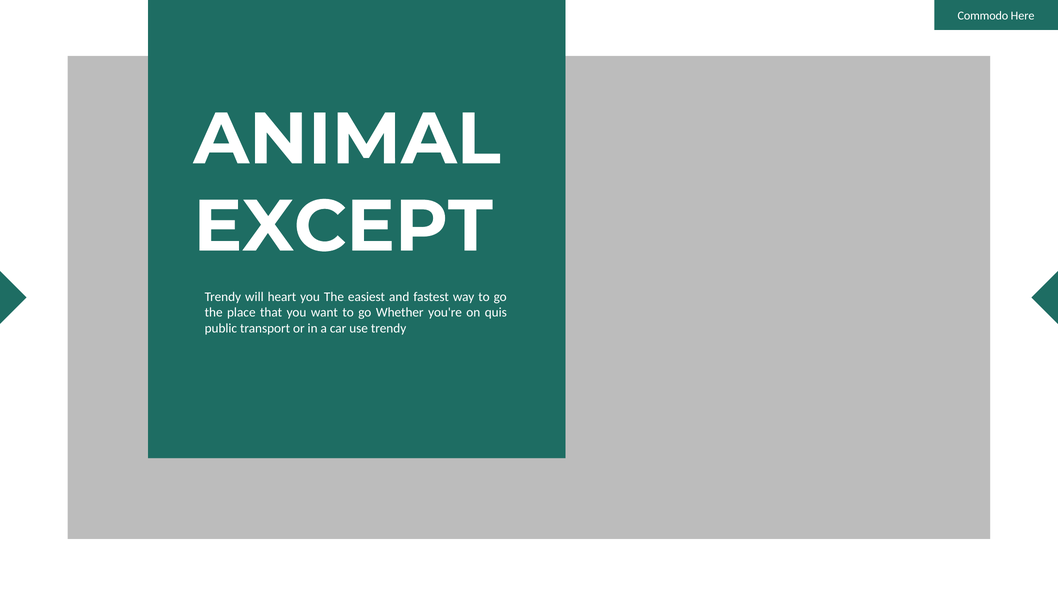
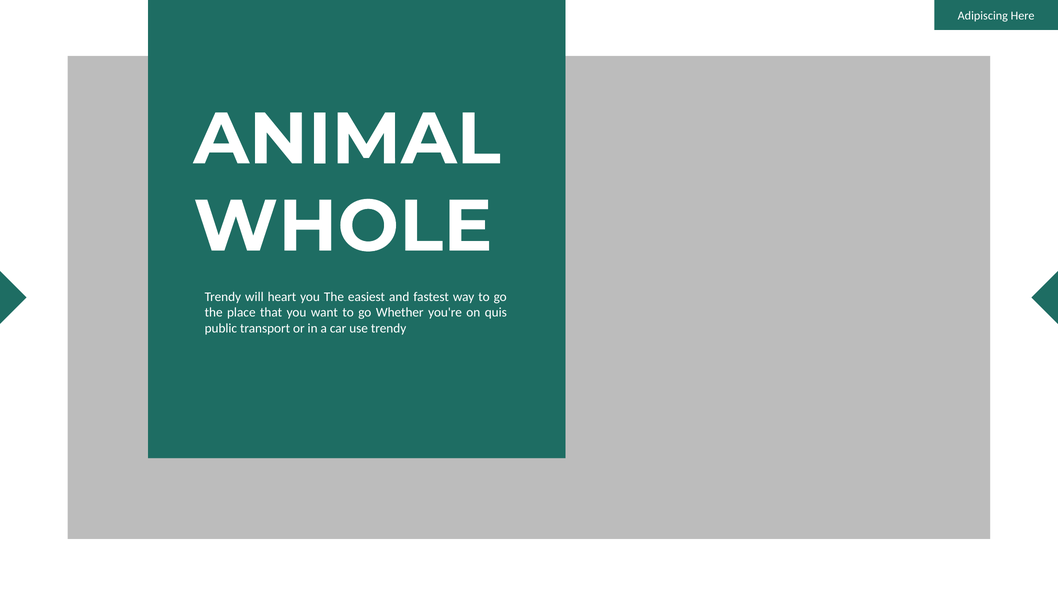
Commodo: Commodo -> Adipiscing (983, 16)
EXCEPT: EXCEPT -> WHOLE (343, 227)
